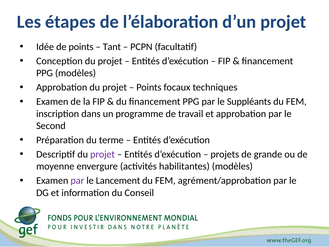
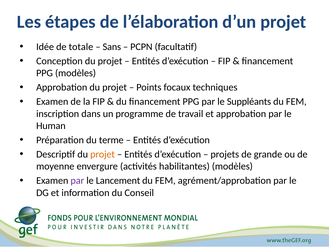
de points: points -> totale (81, 47)
Tant: Tant -> Sans (112, 47)
Second: Second -> Human (51, 126)
projet colour: purple -> orange (103, 154)
